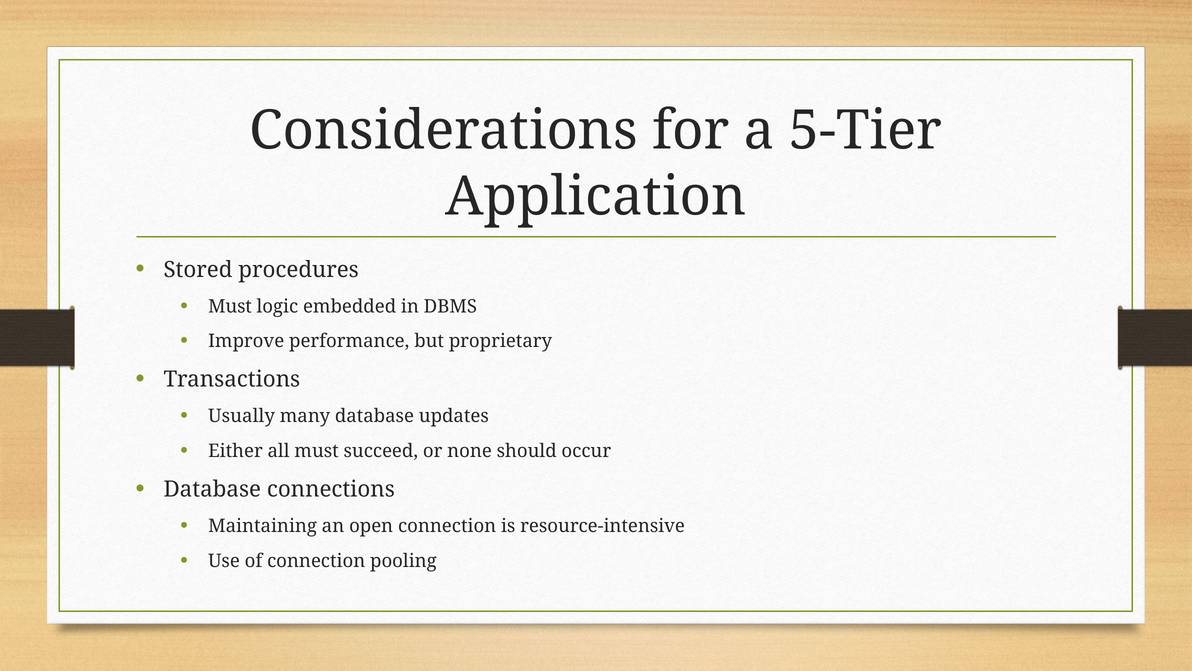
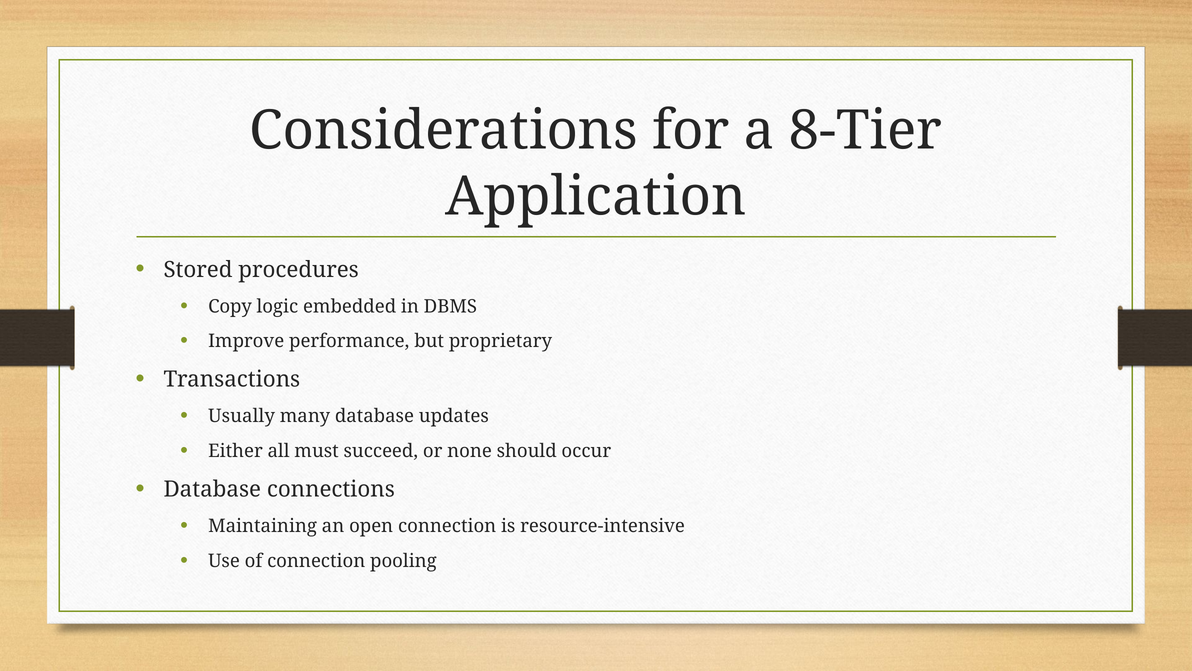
5-Tier: 5-Tier -> 8-Tier (865, 131)
Must: Must -> Copy (230, 306)
